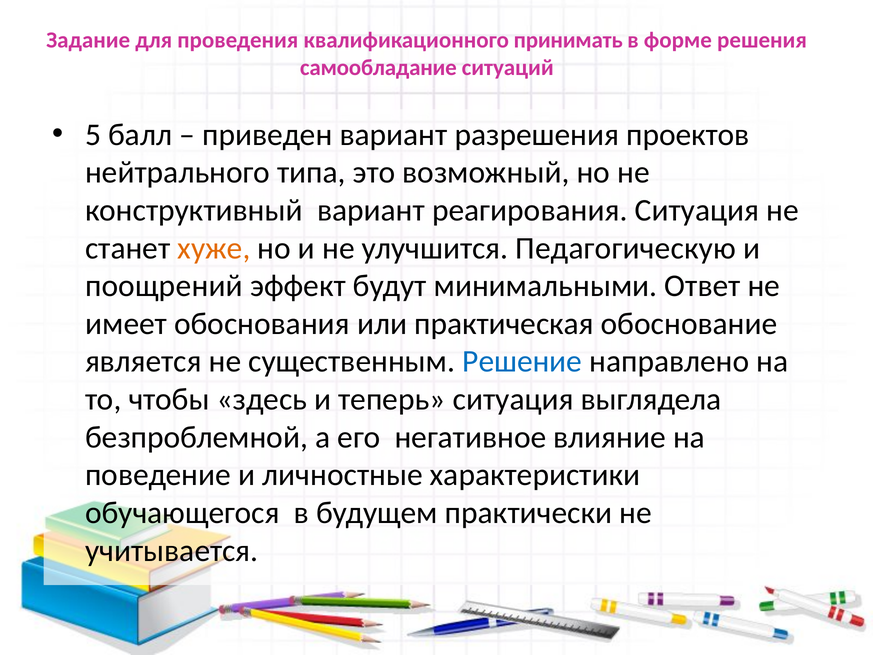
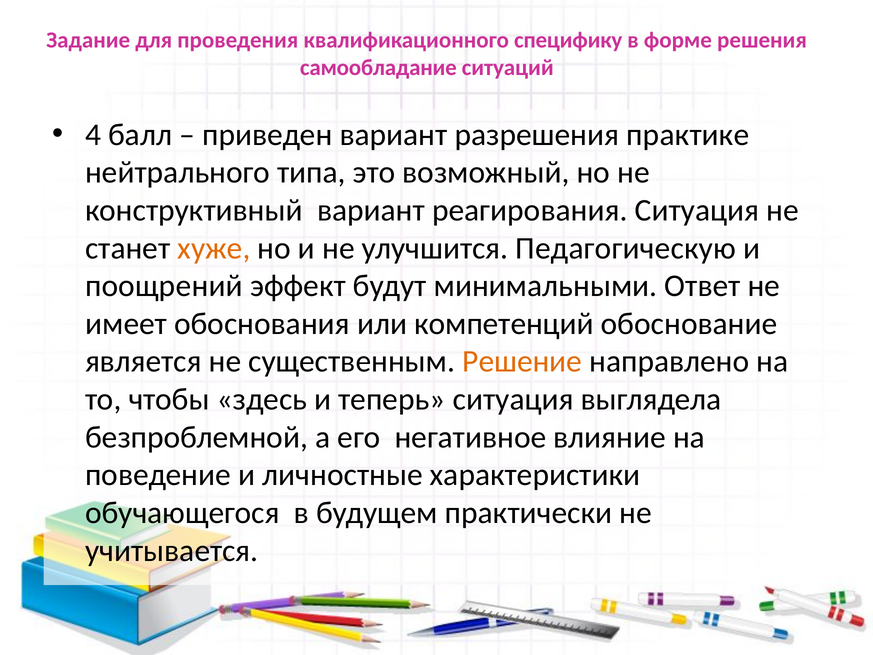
принимать: принимать -> специфику (568, 40)
5: 5 -> 4 (93, 135)
проектов: проектов -> практике (688, 135)
практическая: практическая -> компетенций (504, 324)
Решение colour: blue -> orange (522, 361)
